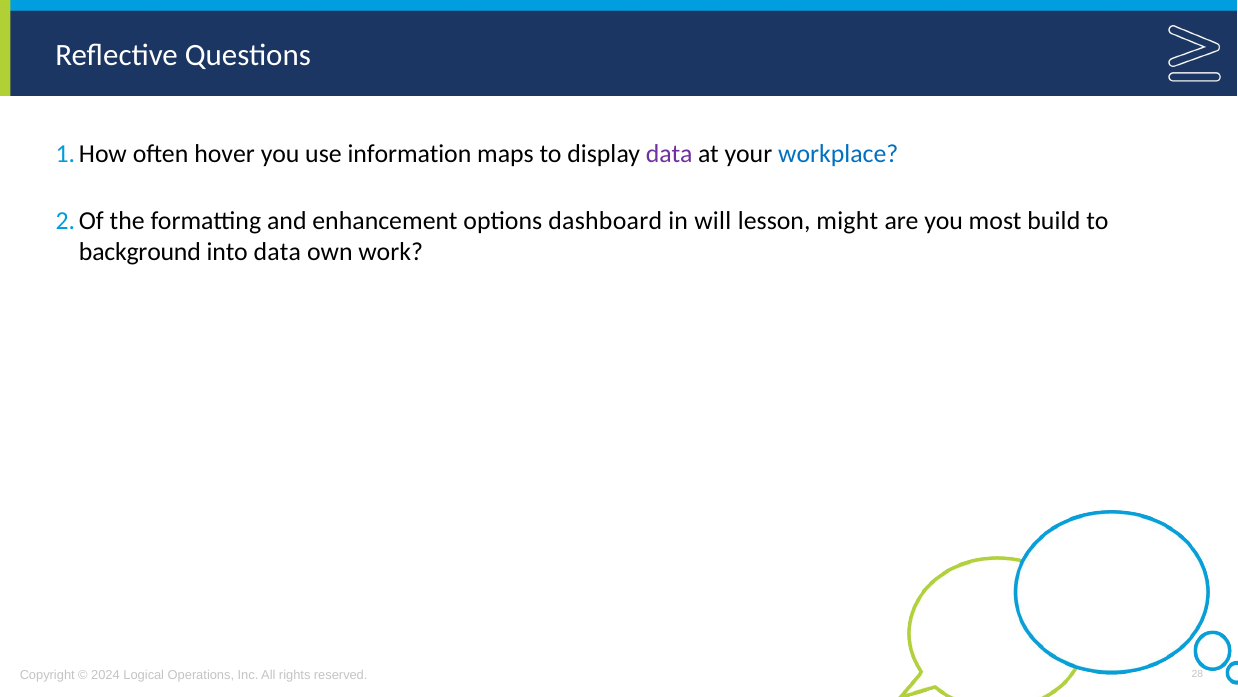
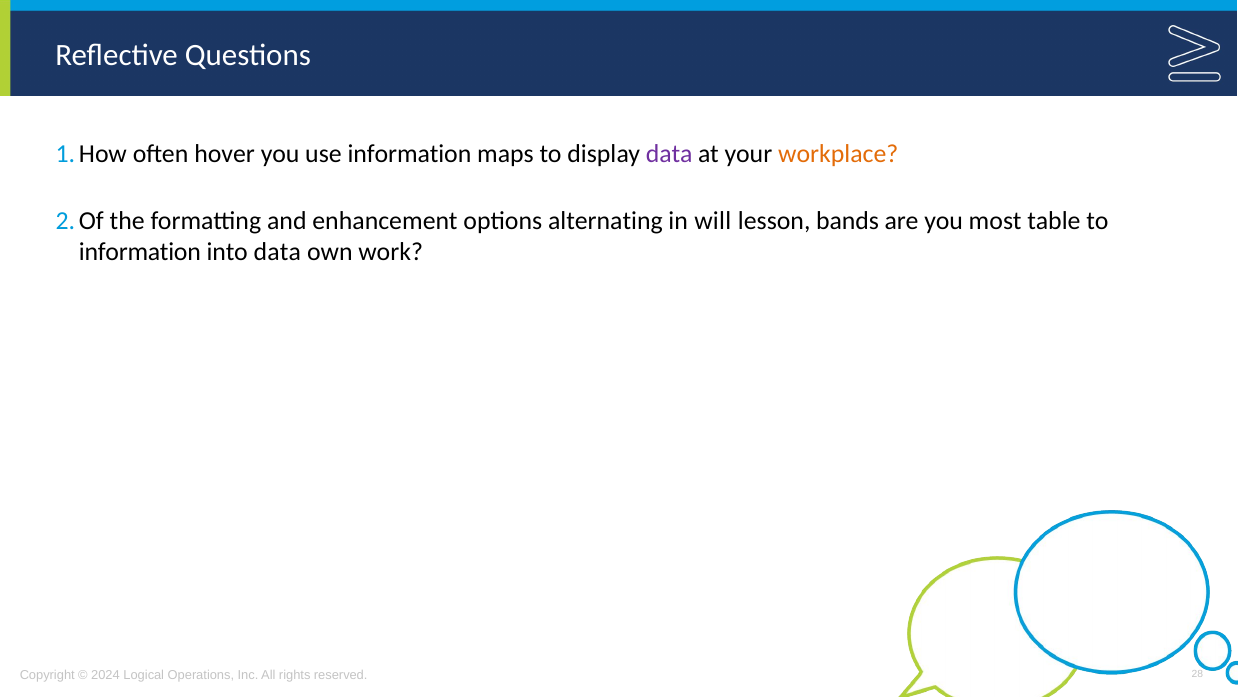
workplace colour: blue -> orange (838, 154)
dashboard: dashboard -> alternating (605, 221)
might: might -> bands (848, 221)
build: build -> table (1054, 221)
background: background -> information (140, 252)
